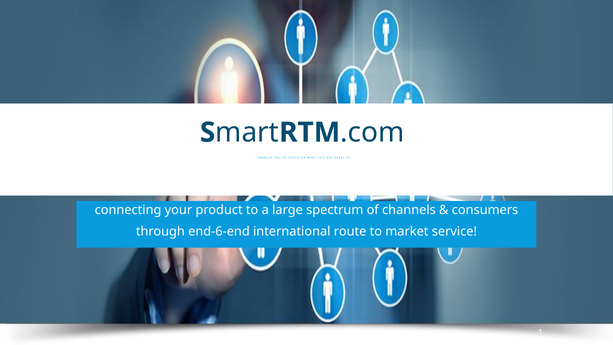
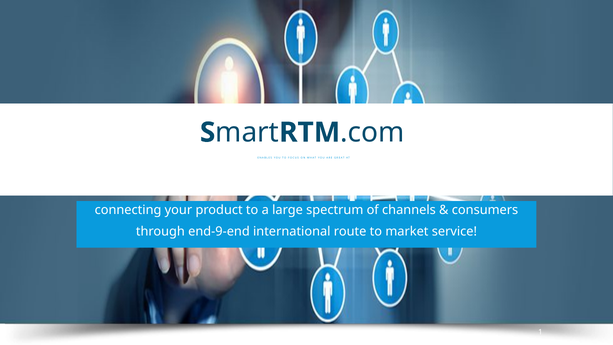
end-6-end: end-6-end -> end-9-end (219, 231)
